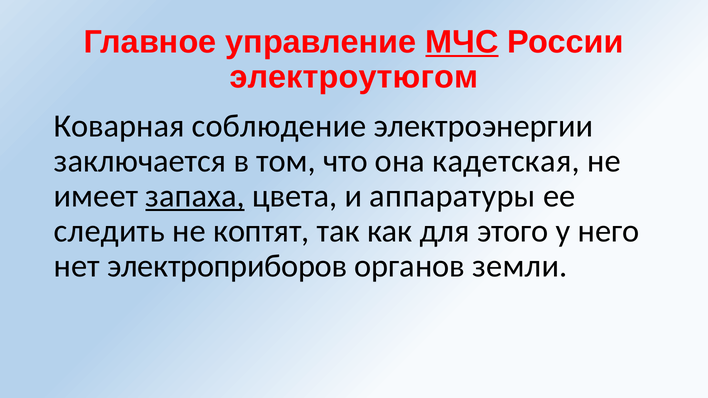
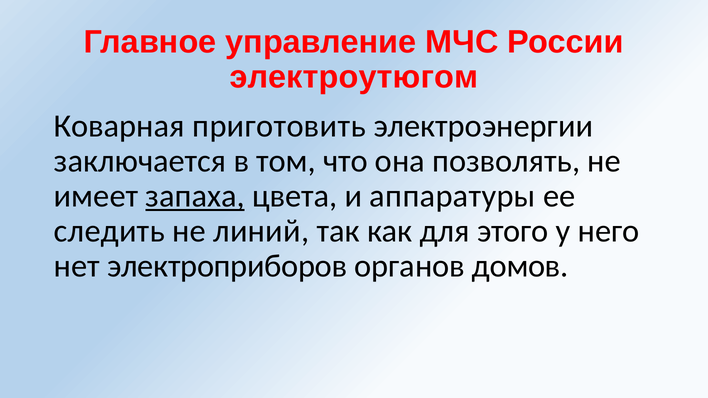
МЧС underline: present -> none (462, 42)
соблюдение: соблюдение -> приготовить (279, 126)
кадетская: кадетская -> позволять (506, 161)
коптят: коптят -> линий (261, 231)
земли: земли -> домов (520, 266)
